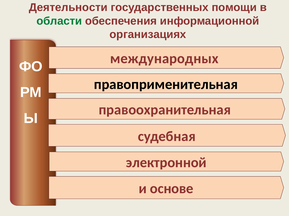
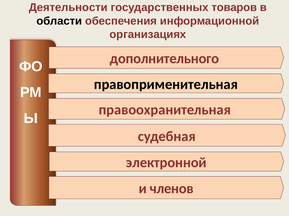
помощи: помощи -> товаров (234, 8)
области colour: green -> black (59, 21)
международных: международных -> дополнительного (164, 59)
основе: основе -> членов (172, 189)
